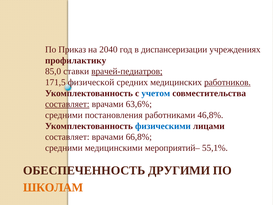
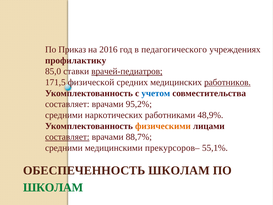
2040: 2040 -> 2016 (108, 49)
диспансеризации: диспансеризации -> педагогического (174, 49)
составляет underline: present -> none (67, 104)
63,6%: 63,6% -> 95,2% (139, 104)
постановления: постановления -> наркотических (114, 115)
46,8%: 46,8% -> 48,9% (210, 115)
физическими colour: blue -> orange (163, 126)
составляет underline: none -> present (67, 137)
66,8%: 66,8% -> 88,7% (139, 137)
мероприятий–: мероприятий– -> прекурсоров– (172, 148)
ОБЕСПЕЧЕННОСТЬ ДРУГИМИ: ДРУГИМИ -> ШКОЛАМ (179, 170)
ШКОЛАМ colour: orange -> green (53, 187)
